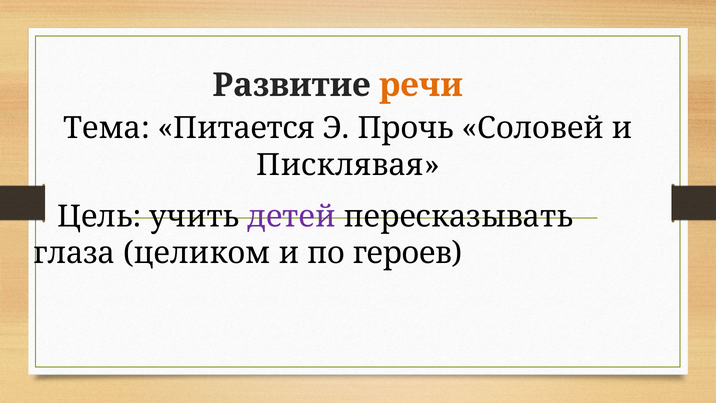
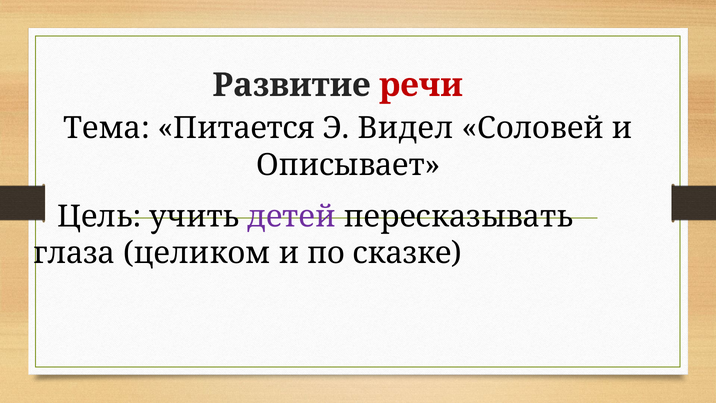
речи colour: orange -> red (421, 85)
Прочь: Прочь -> Видел (405, 128)
Писклявая: Писклявая -> Описывает (348, 165)
героев: героев -> сказке (407, 253)
